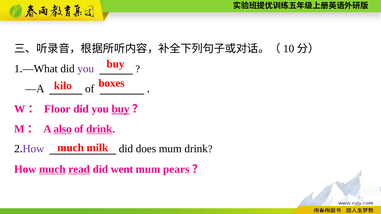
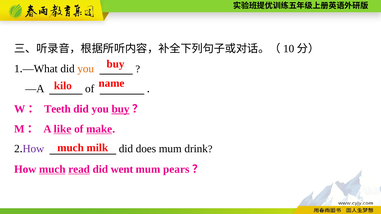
you colour: purple -> orange (86, 69)
boxes: boxes -> name (111, 83)
Floor: Floor -> Teeth (57, 109)
also: also -> like (62, 129)
of drink: drink -> make (99, 129)
